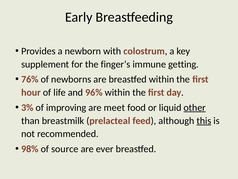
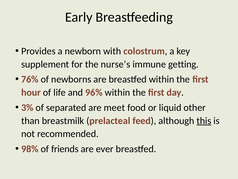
finger’s: finger’s -> nurse’s (116, 64)
improving: improving -> separated (66, 107)
other underline: present -> none (195, 107)
source: source -> friends (65, 149)
